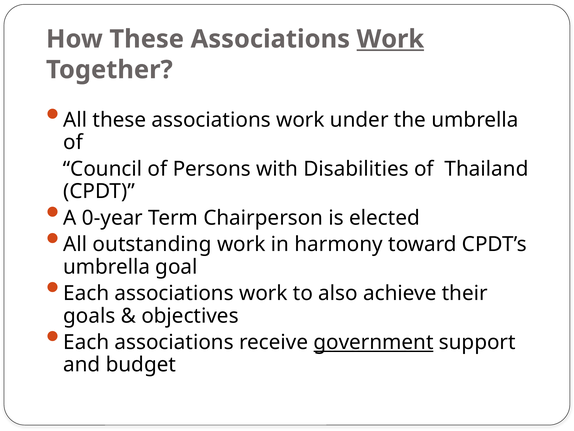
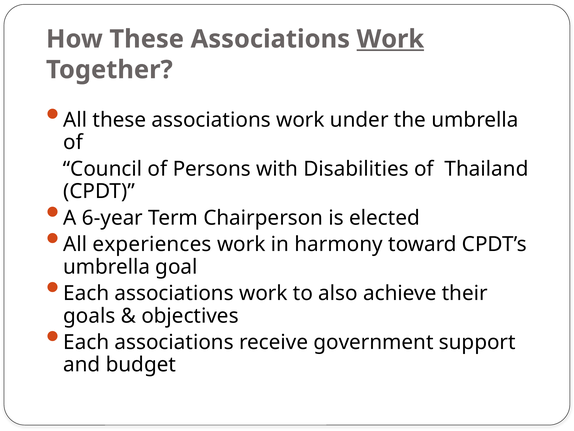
0-year: 0-year -> 6-year (112, 218)
outstanding: outstanding -> experiences (152, 244)
government underline: present -> none (374, 342)
